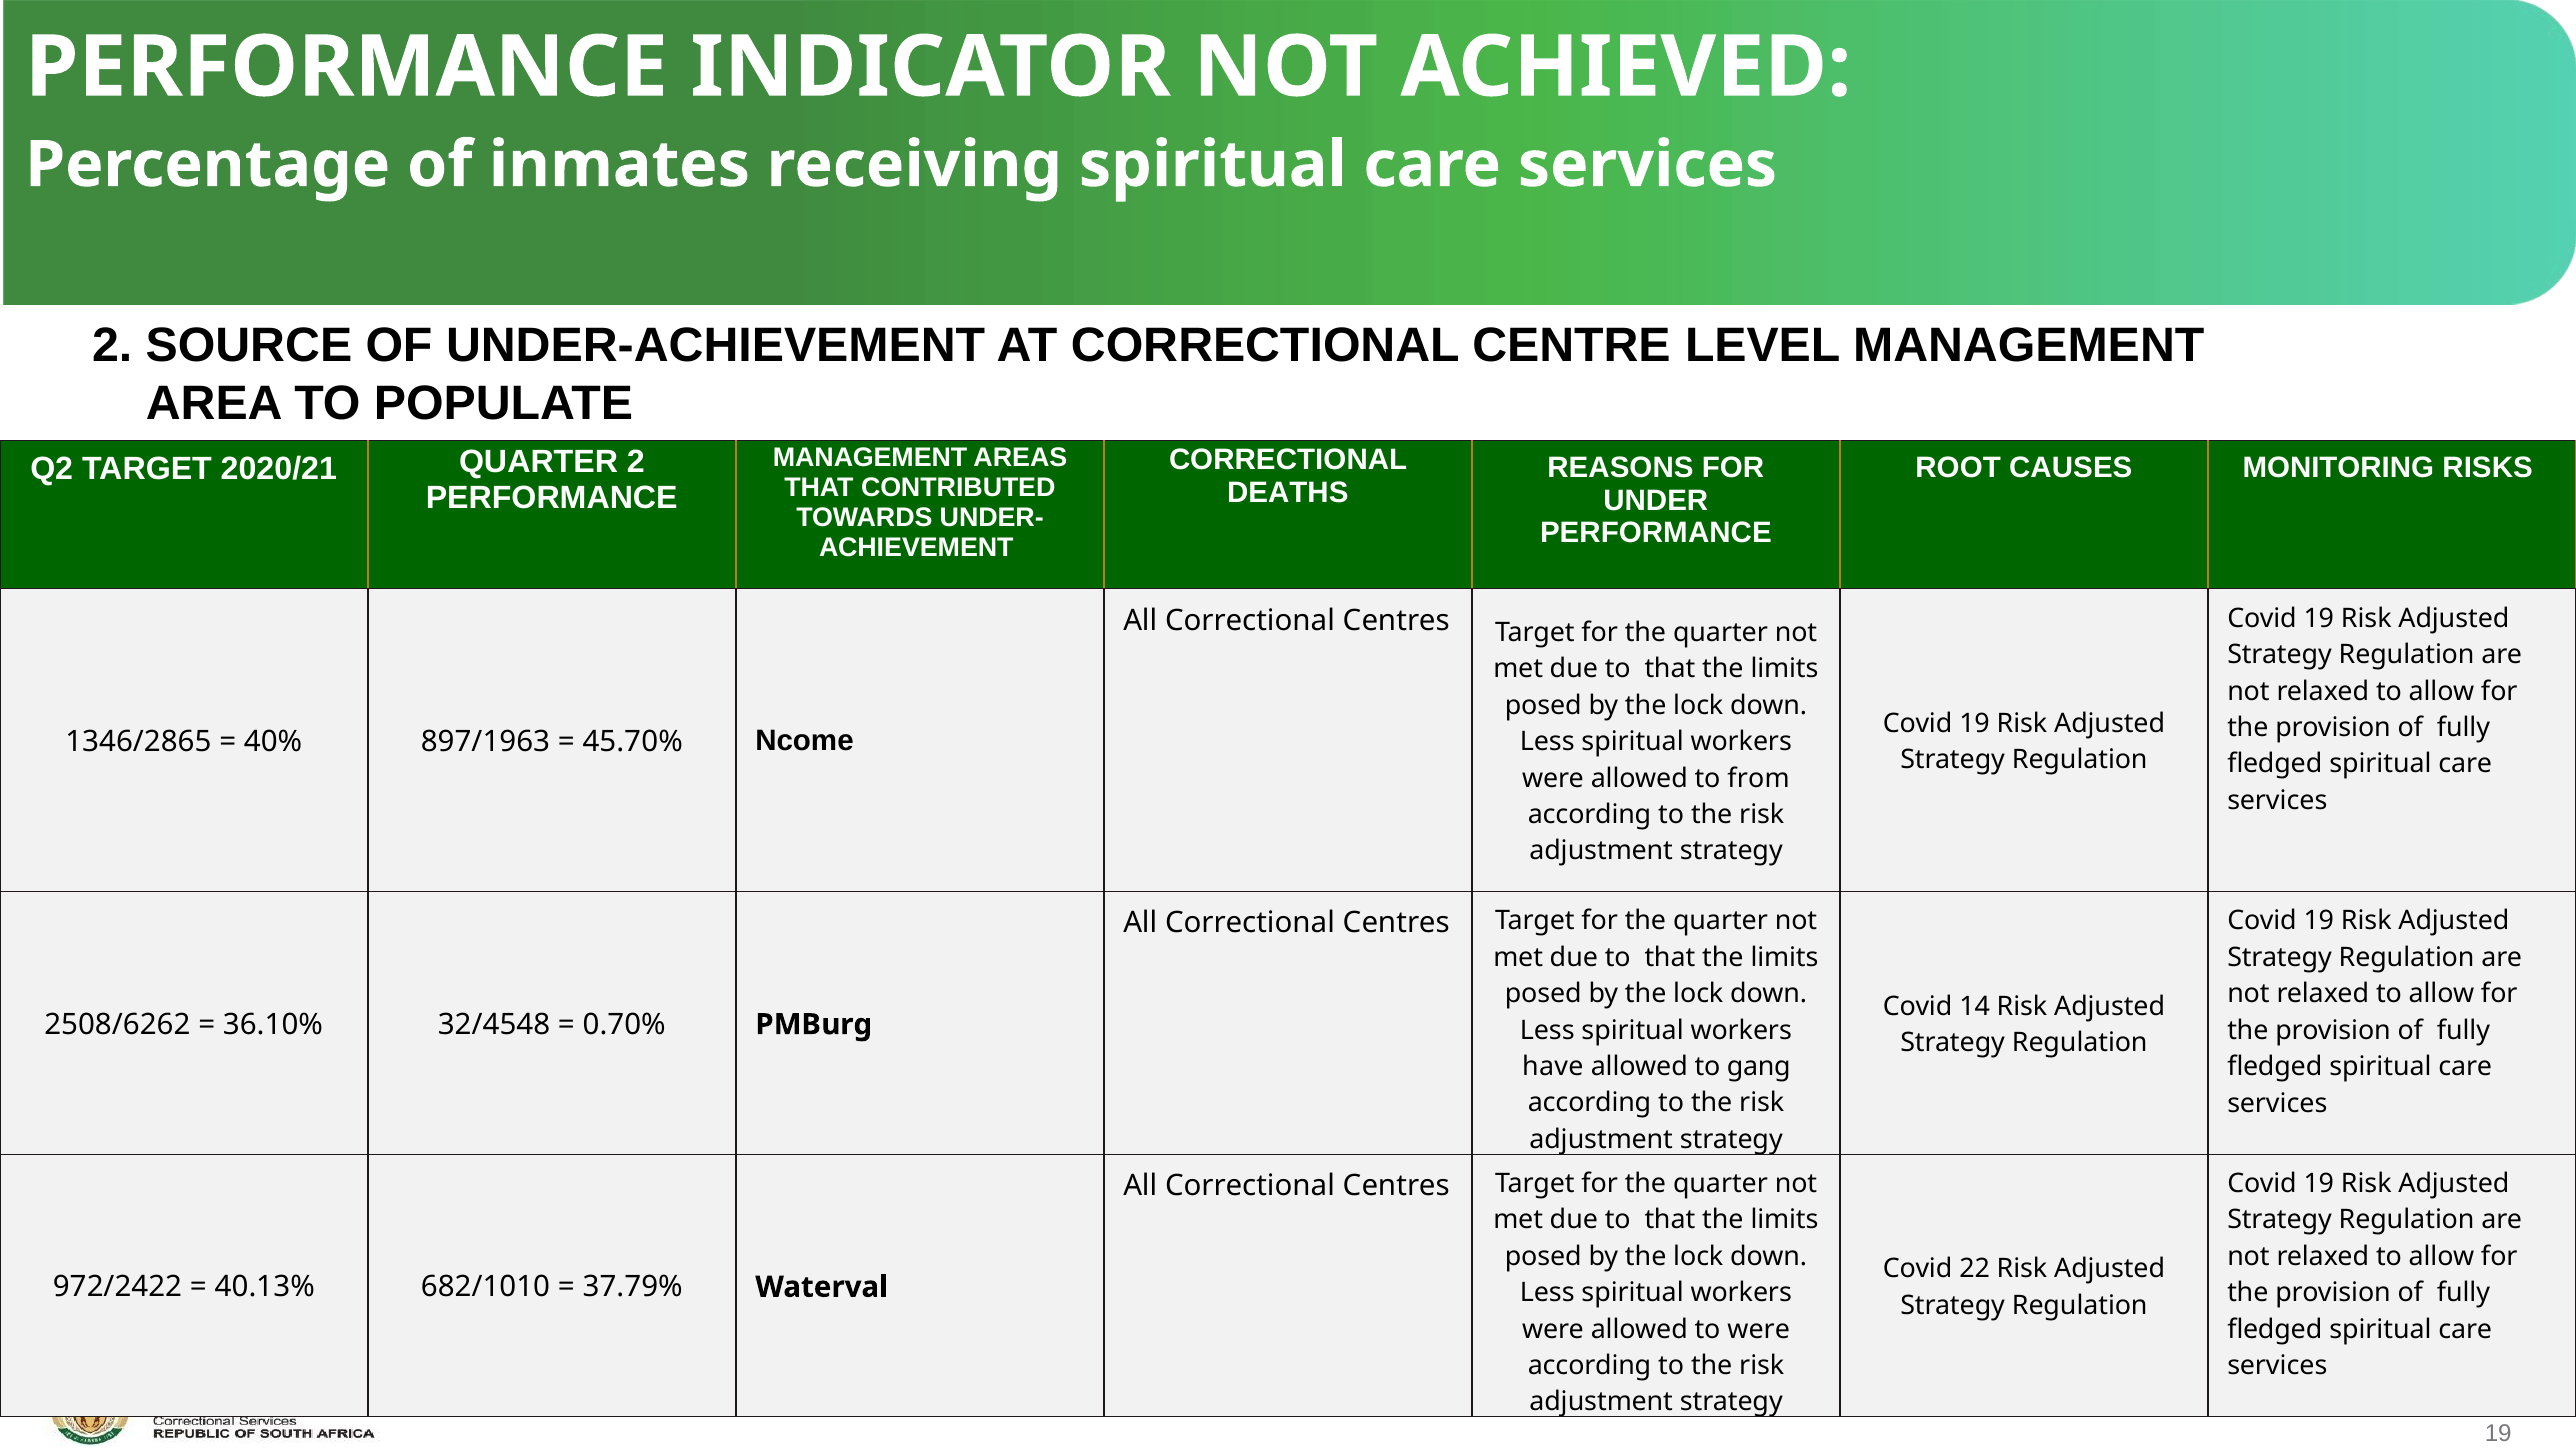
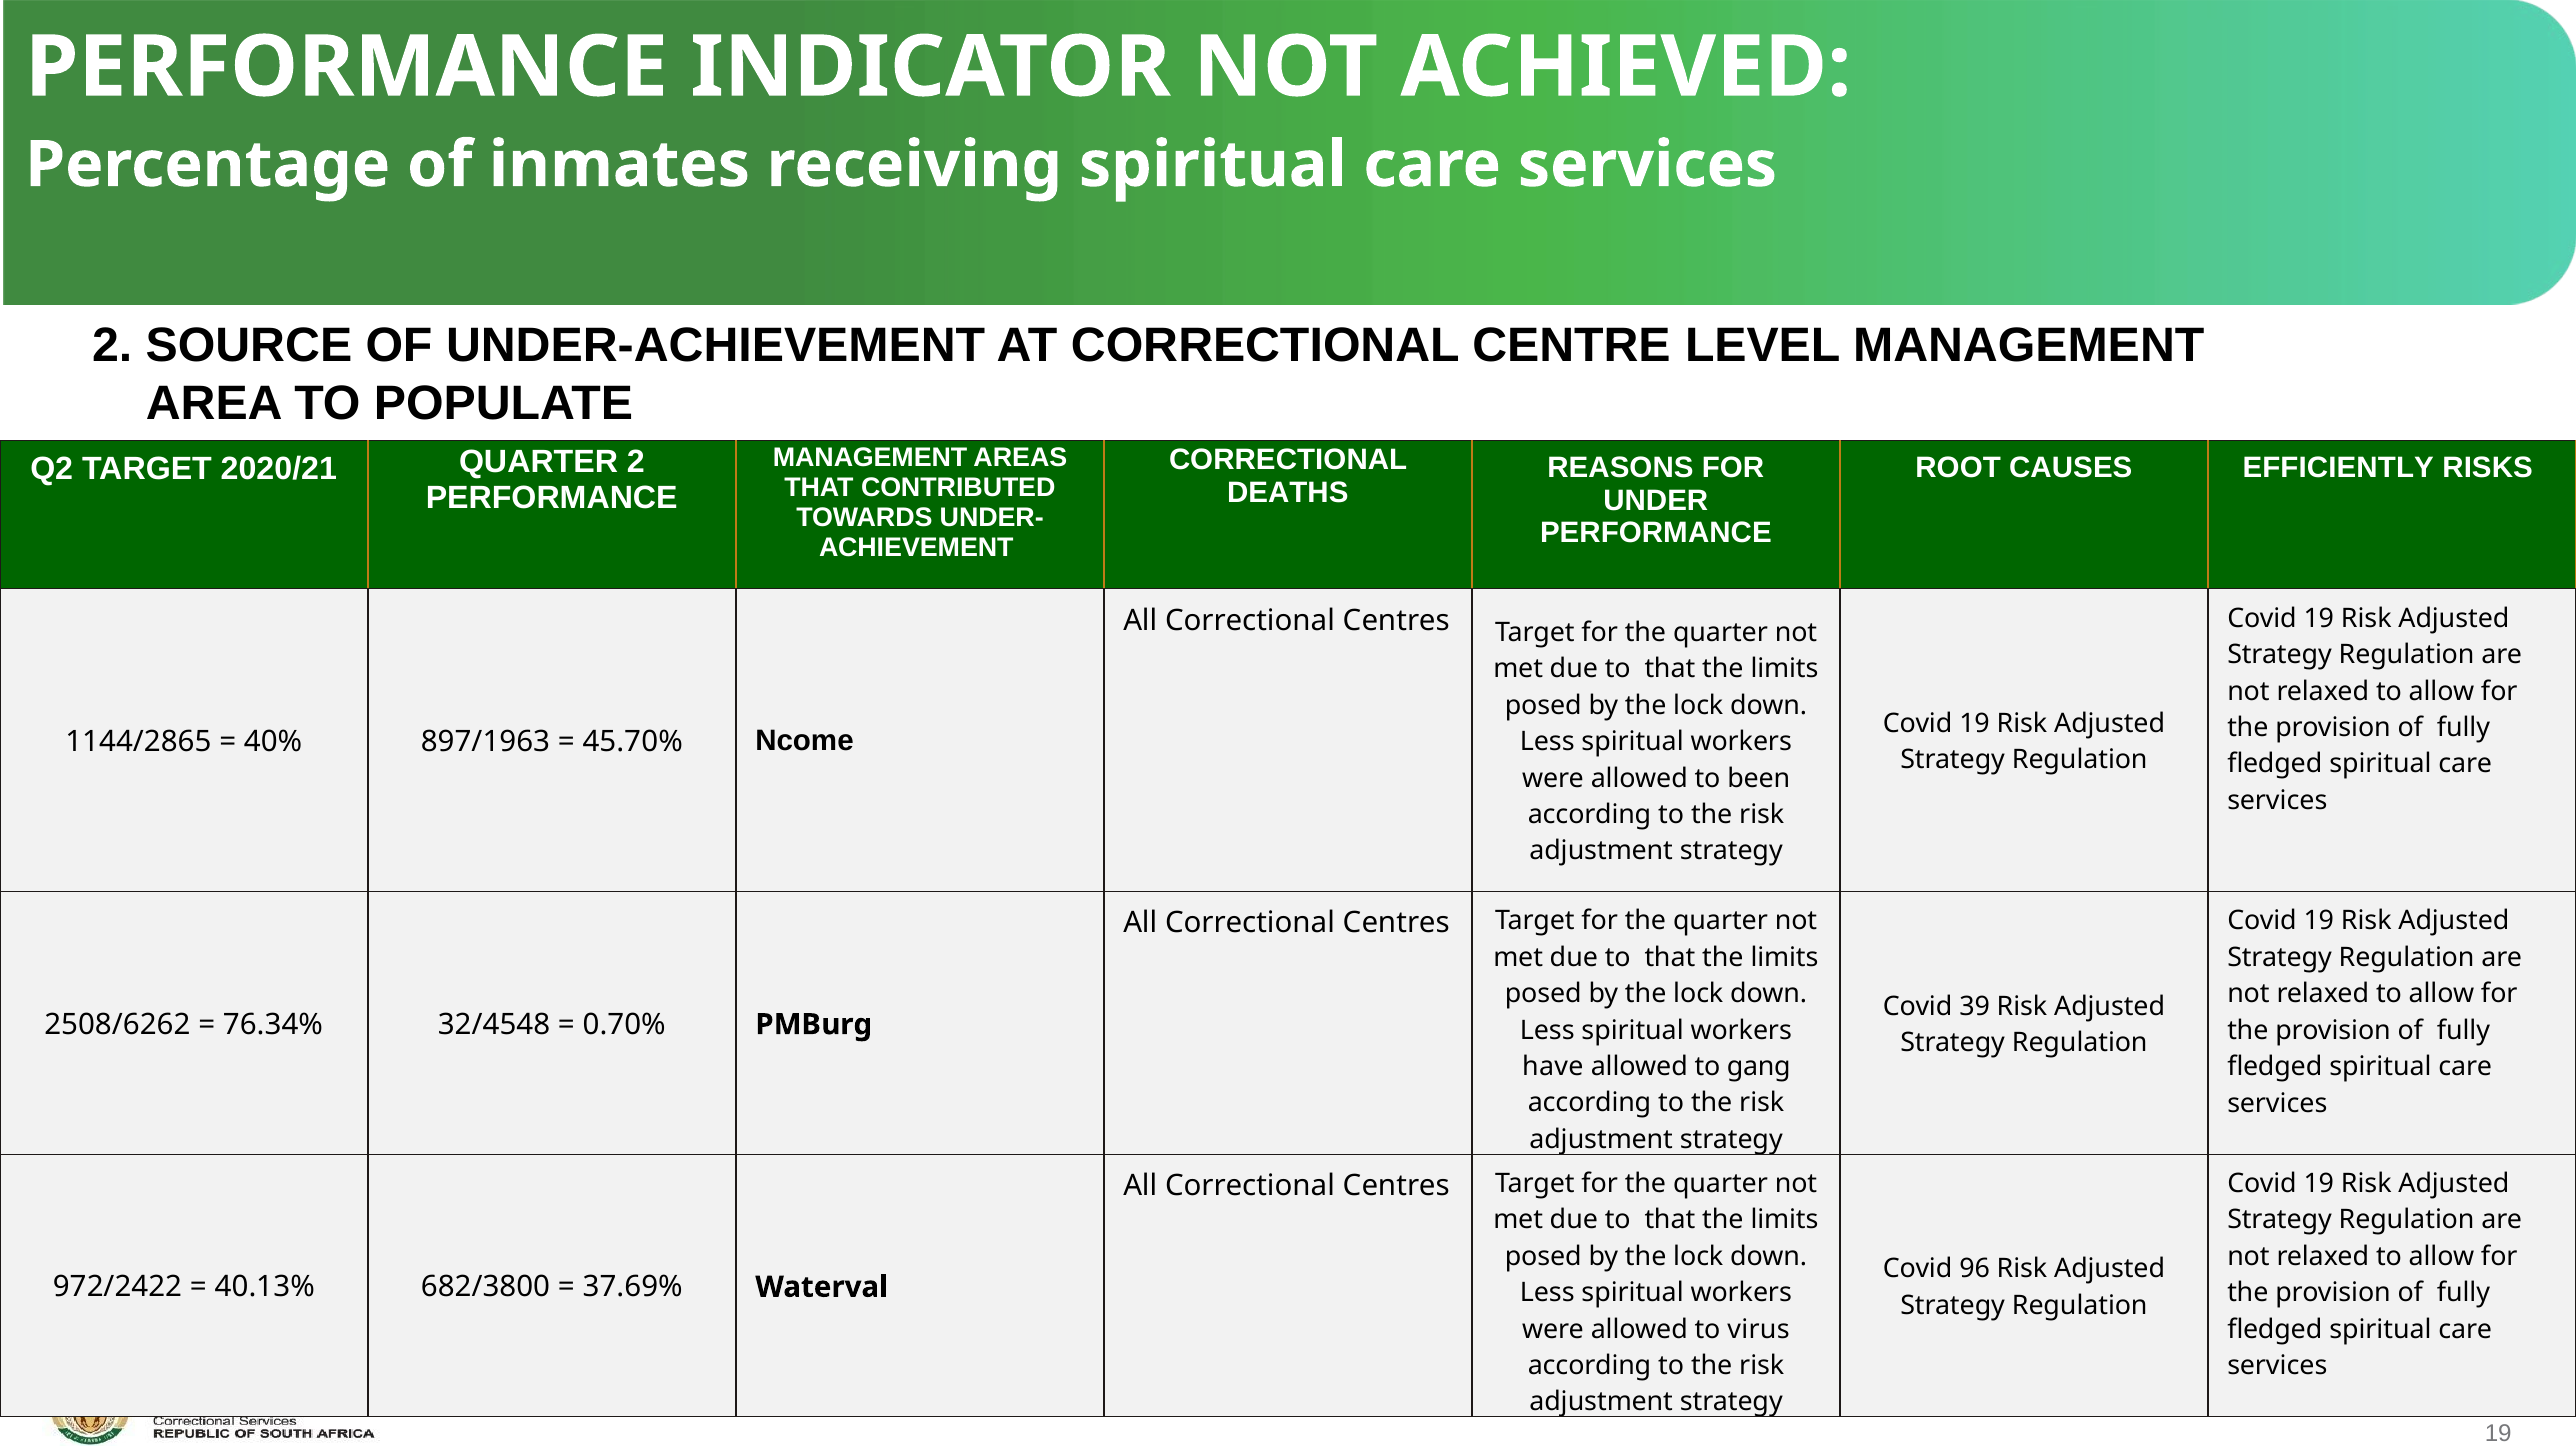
MONITORING: MONITORING -> EFFICIENTLY (2338, 467)
1346/2865: 1346/2865 -> 1144/2865 (138, 742)
from: from -> been (1759, 778)
14: 14 -> 39 (1975, 1006)
36.10%: 36.10% -> 76.34% (273, 1024)
22: 22 -> 96 (1975, 1269)
682/1010: 682/1010 -> 682/3800 (485, 1287)
37.79%: 37.79% -> 37.69% (633, 1287)
to were: were -> virus (1759, 1329)
